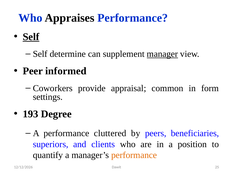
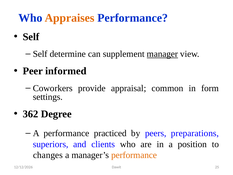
Appraises colour: black -> orange (70, 18)
Self underline: present -> none (31, 37)
193: 193 -> 362 (30, 114)
cluttered: cluttered -> practiced (110, 133)
beneficiaries: beneficiaries -> preparations (195, 133)
quantify: quantify -> changes (48, 155)
